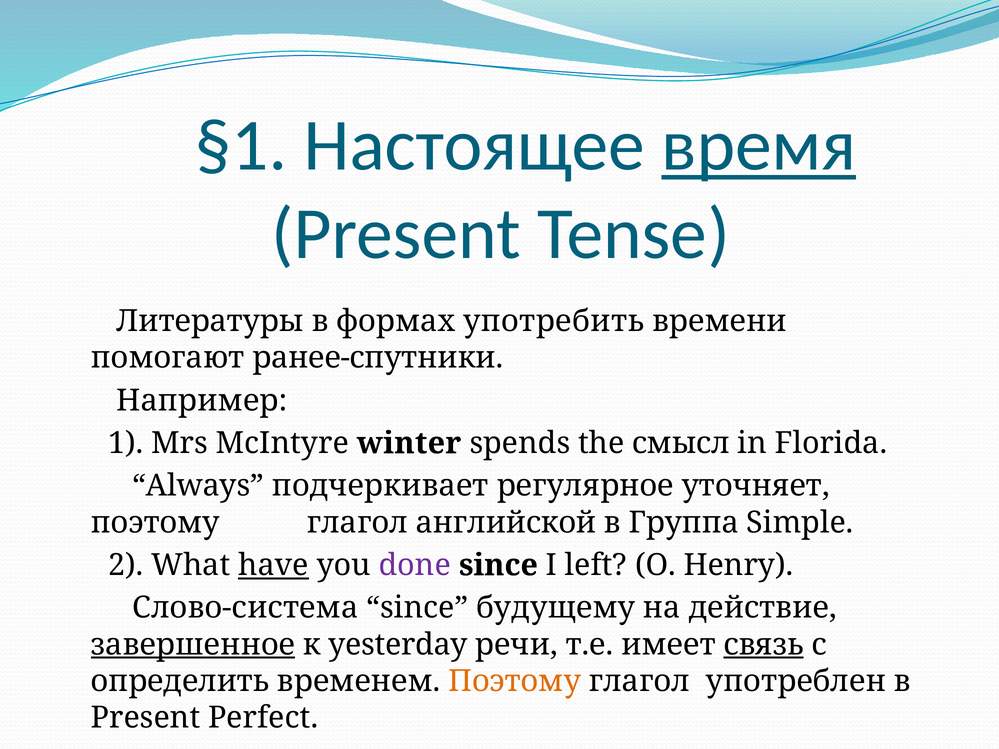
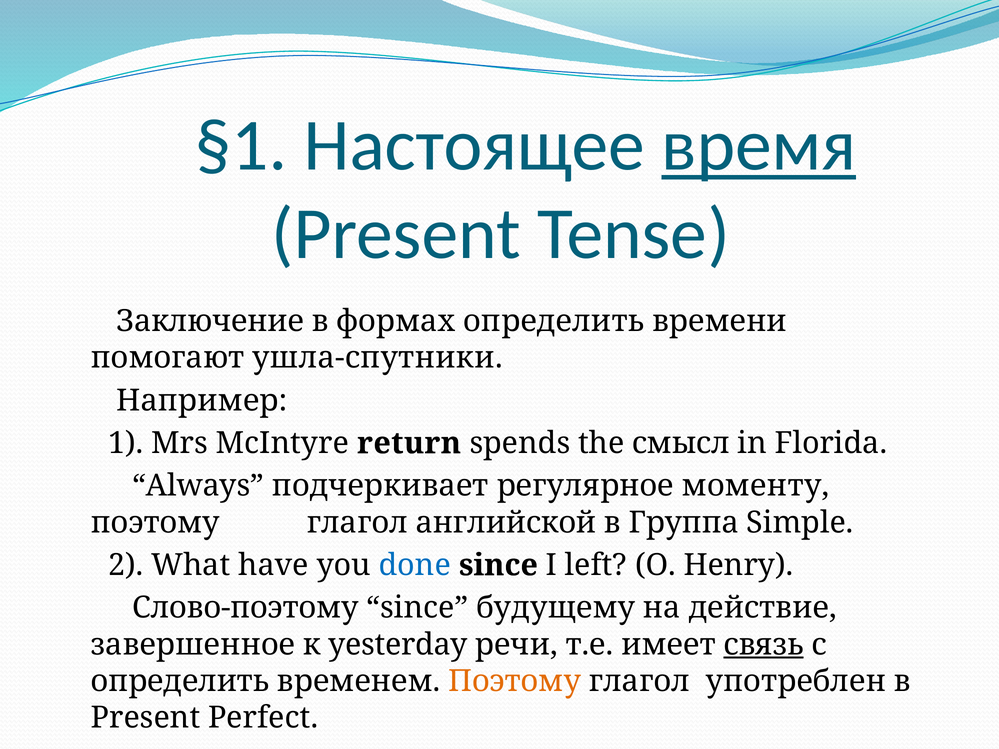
Литературы: Литературы -> Заключение (210, 321)
формах употребить: употребить -> определить (554, 321)
ранее-спутники: ранее-спутники -> ушла-спутники (377, 358)
winter: winter -> return (409, 443)
уточняет: уточняет -> моменту (755, 486)
have underline: present -> none (274, 565)
done colour: purple -> blue (415, 565)
Слово-система: Слово-система -> Слово-поэтому (245, 608)
завершенное underline: present -> none (193, 645)
